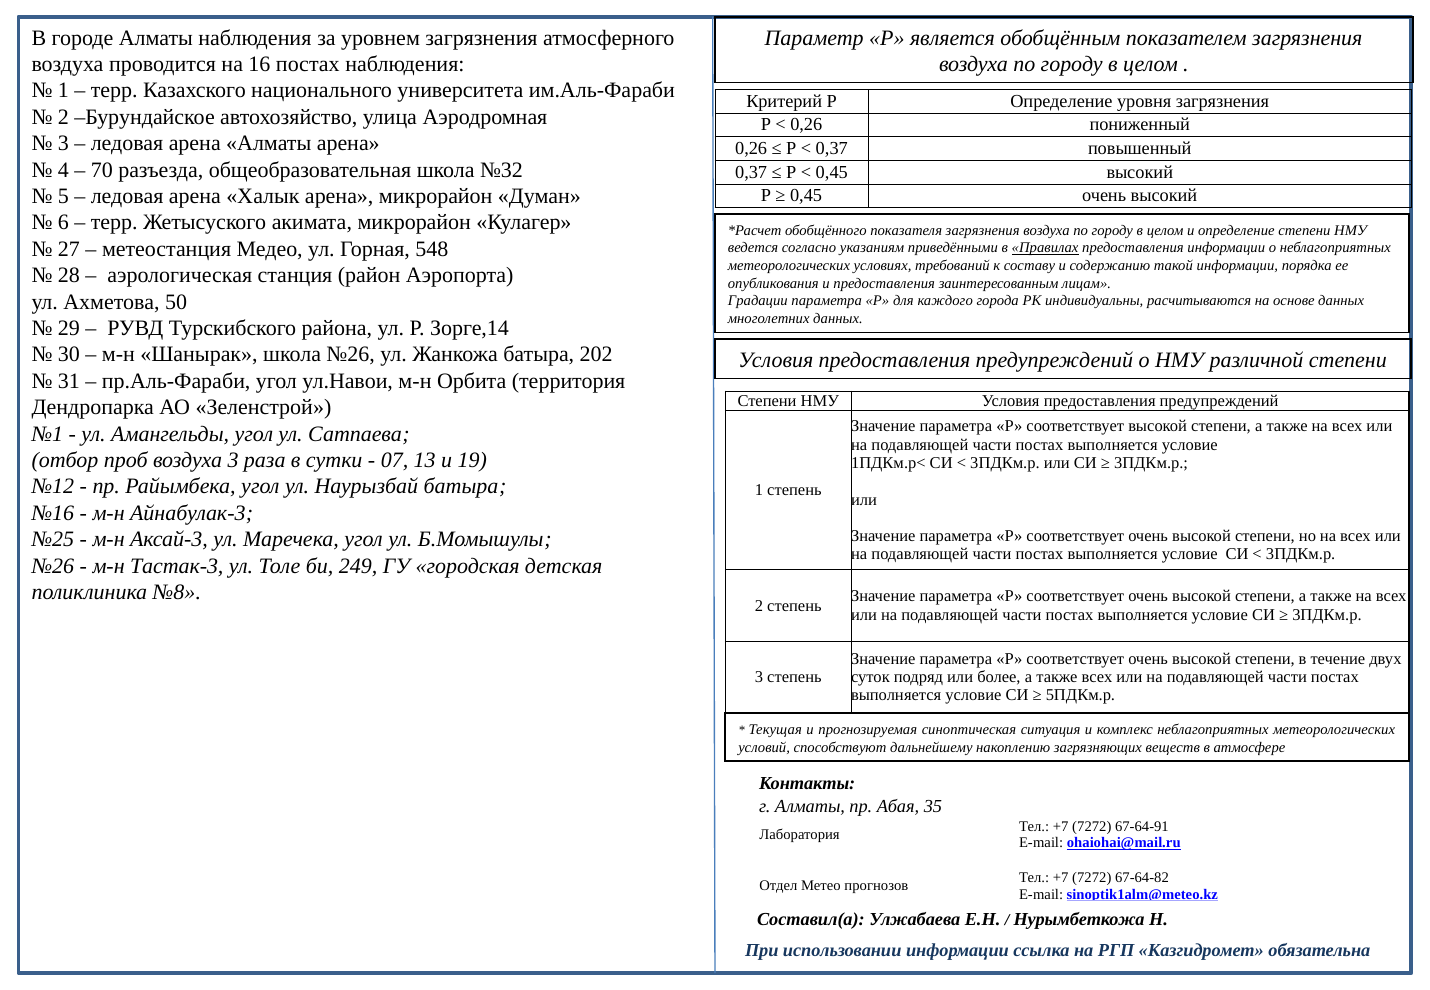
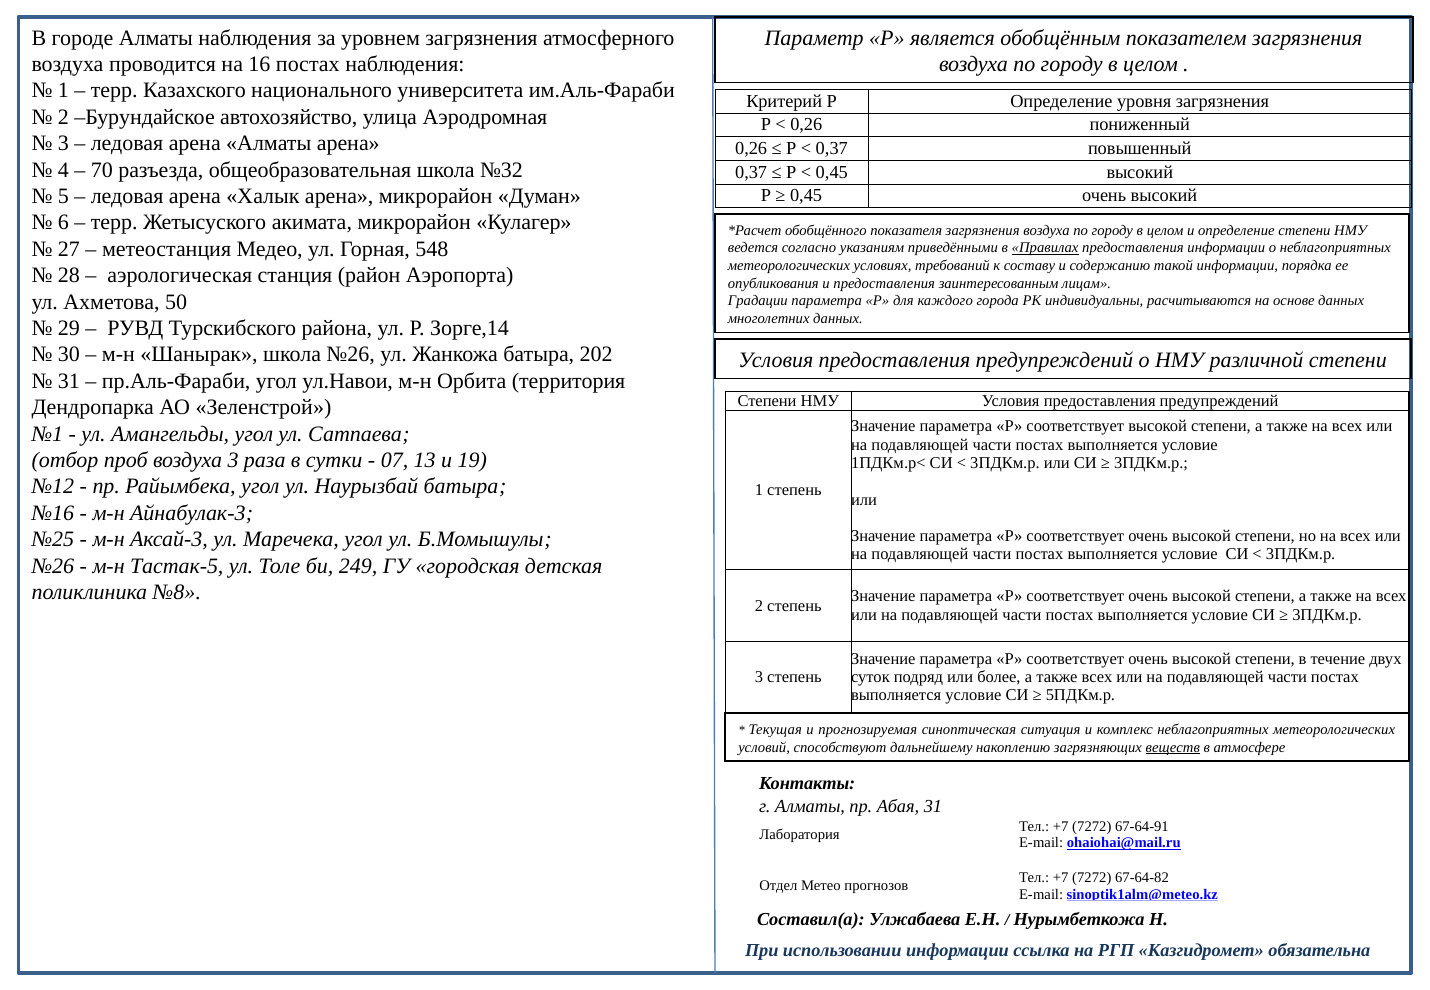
Тастак-3: Тастак-3 -> Тастак-5 (177, 566)
веществ underline: none -> present (1173, 747)
Абая 35: 35 -> 31 (933, 806)
